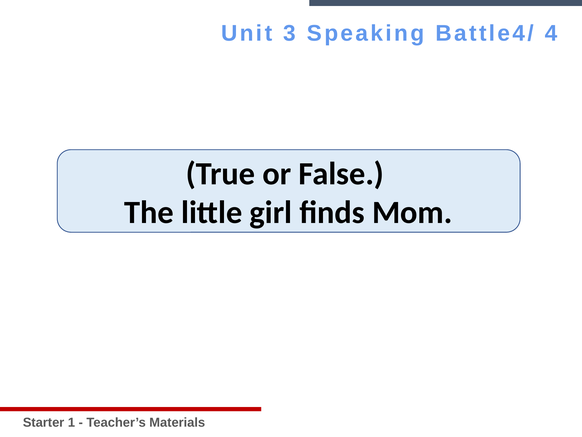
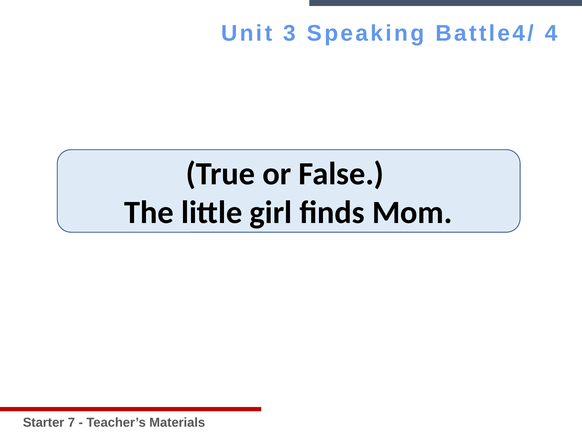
1: 1 -> 7 (71, 422)
